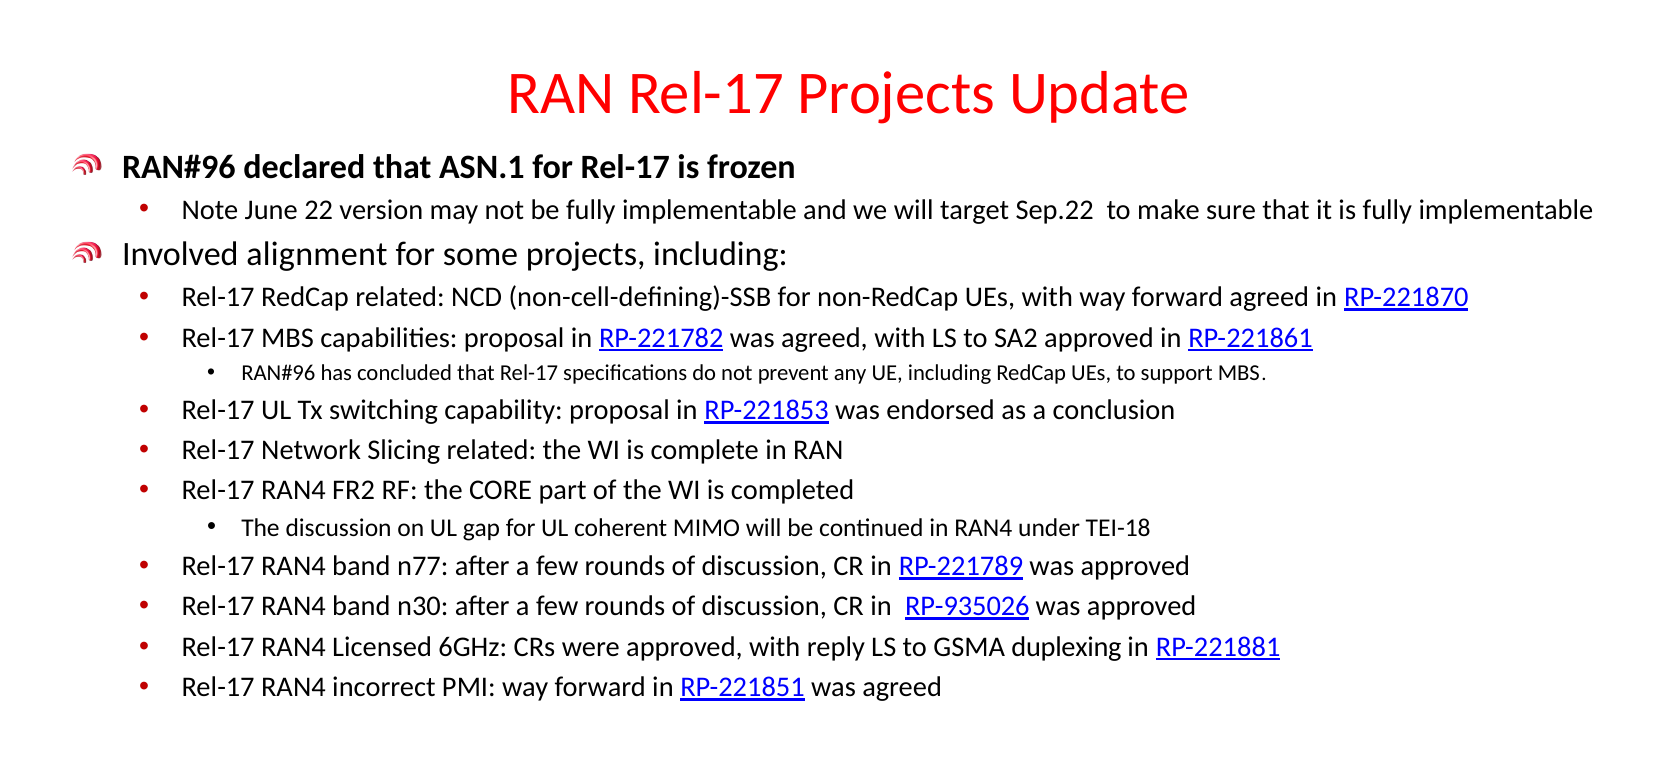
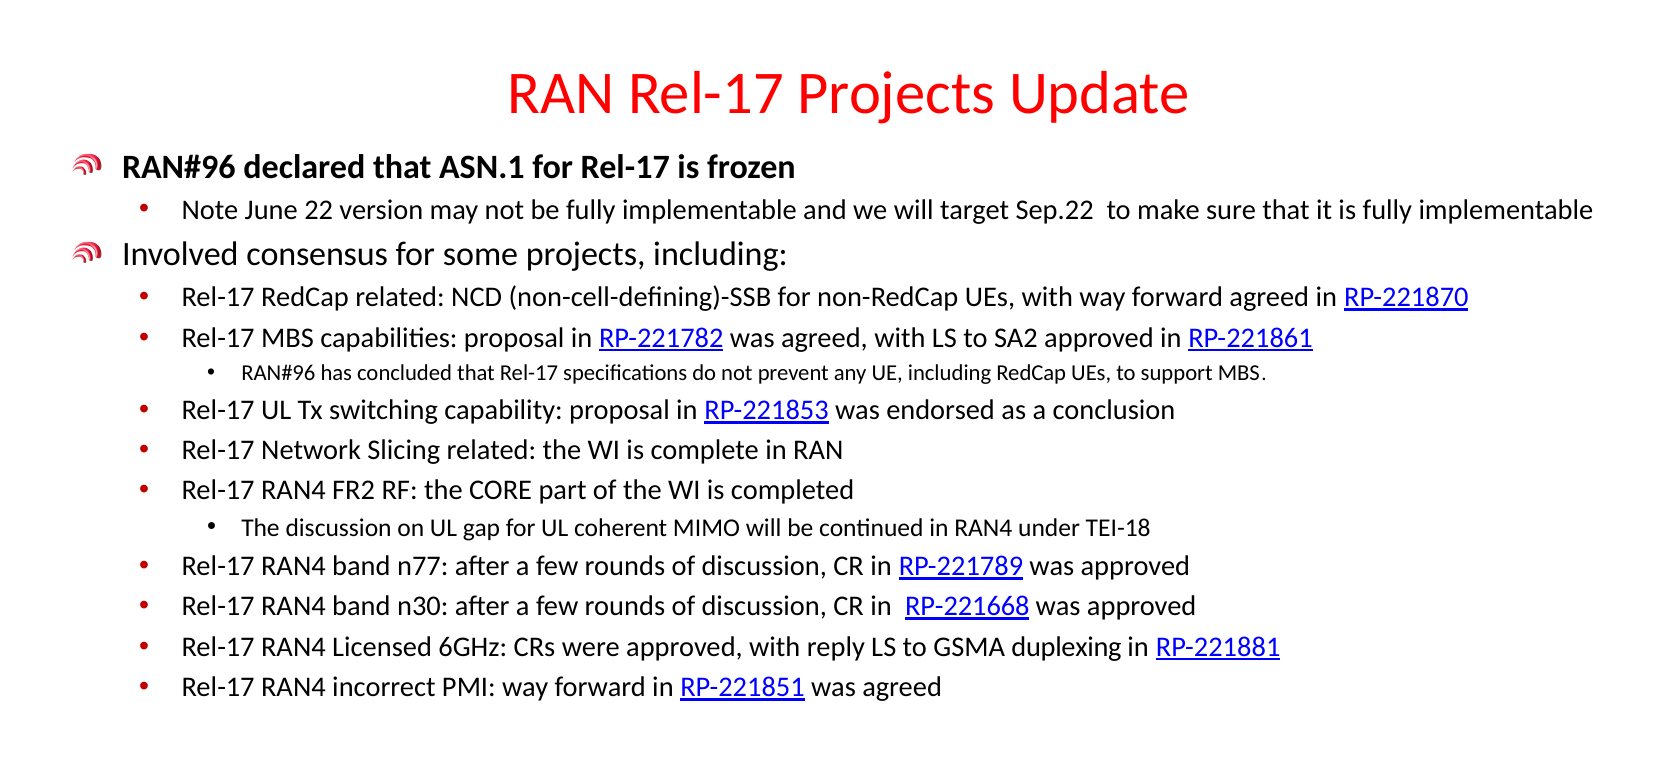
alignment: alignment -> consensus (317, 254)
RP-935026: RP-935026 -> RP-221668 (967, 606)
